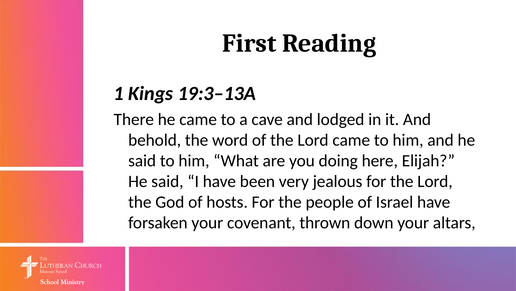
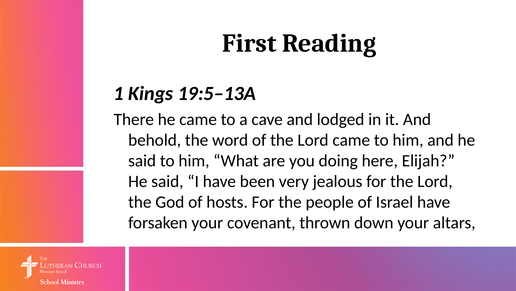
19:3–13A: 19:3–13A -> 19:5–13A (217, 93)
